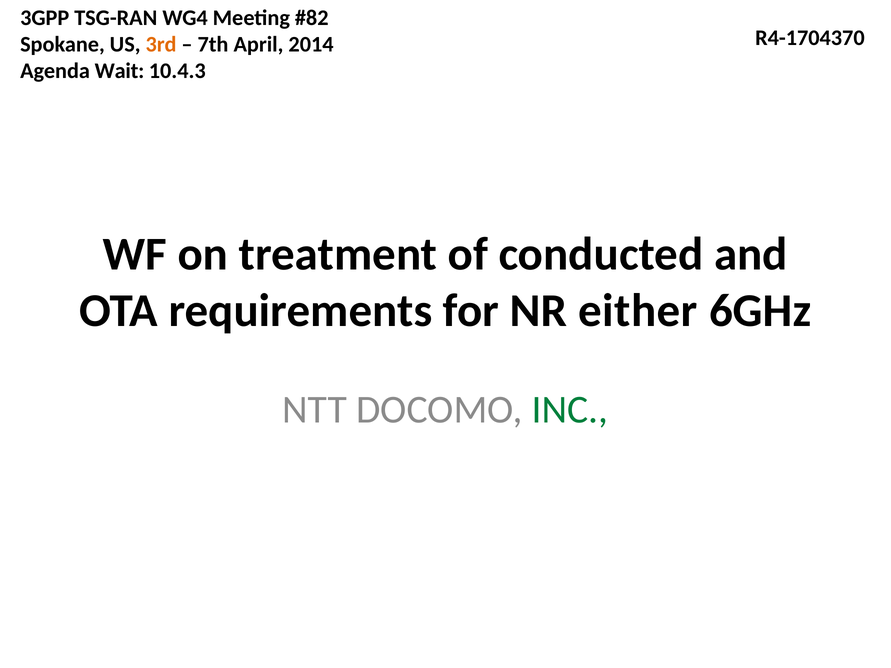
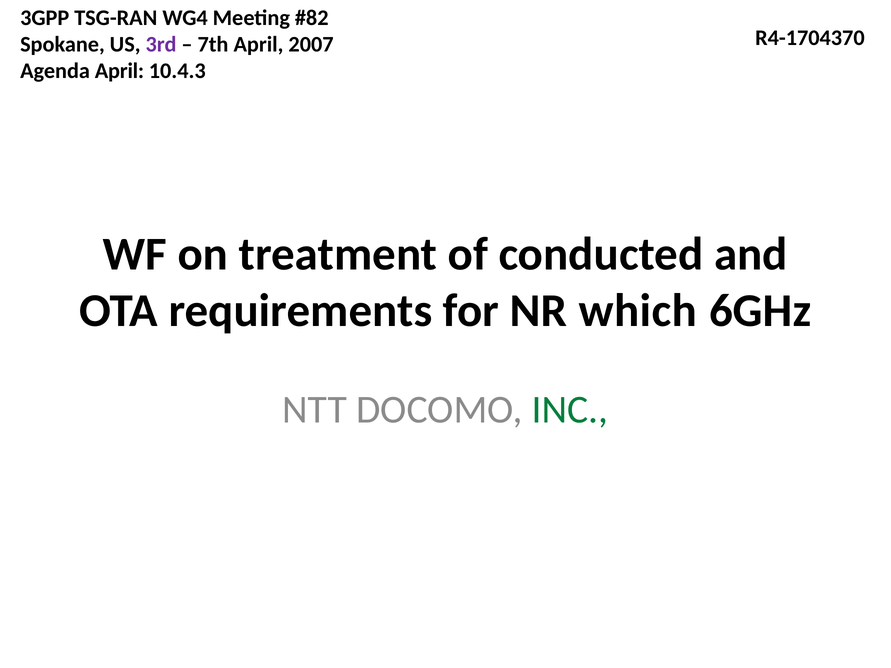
3rd colour: orange -> purple (161, 44)
2014: 2014 -> 2007 (311, 44)
Agenda Wait: Wait -> April (119, 71)
either: either -> which (638, 311)
